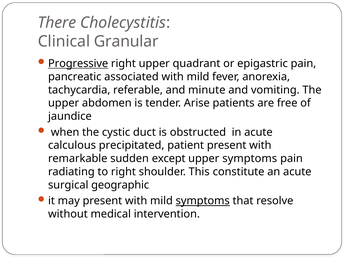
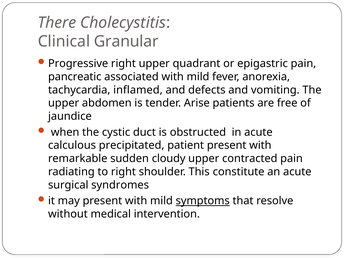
Progressive underline: present -> none (78, 64)
referable: referable -> inflamed (138, 90)
minute: minute -> defects (207, 90)
except: except -> cloudy (169, 159)
upper symptoms: symptoms -> contracted (250, 159)
geographic: geographic -> syndromes (120, 185)
